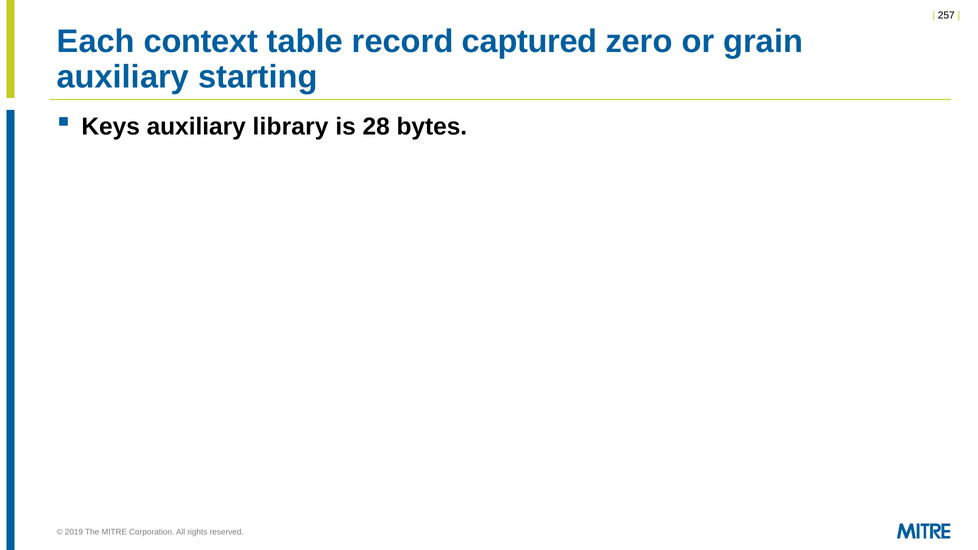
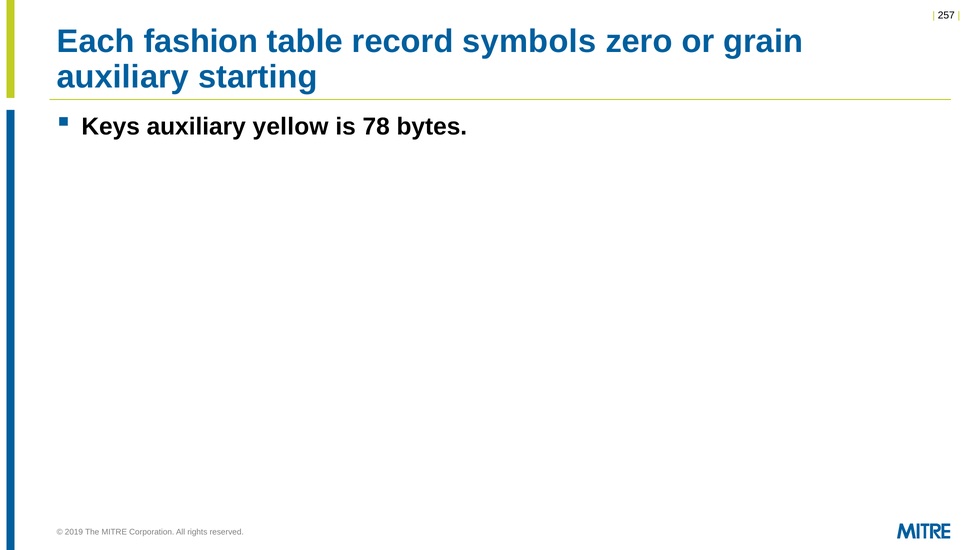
context: context -> fashion (201, 42)
captured: captured -> symbols (529, 42)
library: library -> yellow (290, 127)
28: 28 -> 78 (376, 127)
